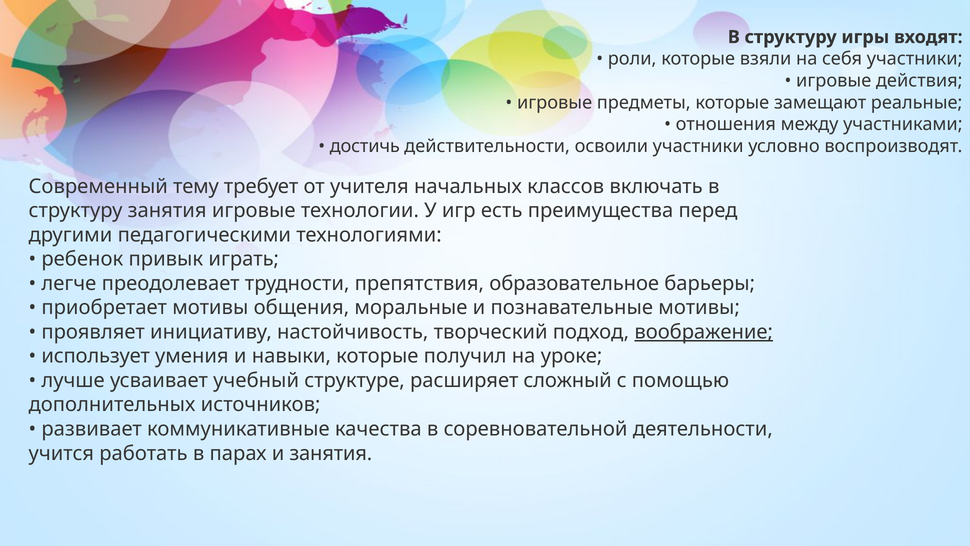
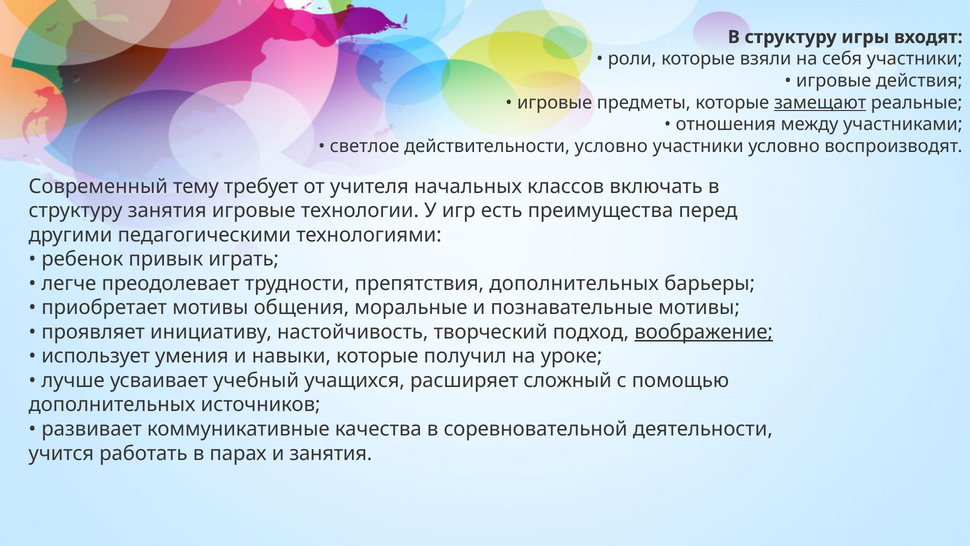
замещают underline: none -> present (820, 103)
достичь: достичь -> светлое (365, 146)
действительности освоили: освоили -> условно (611, 146)
препятствия образовательное: образовательное -> дополнительных (574, 283)
структуре: структуре -> учащихся (355, 380)
